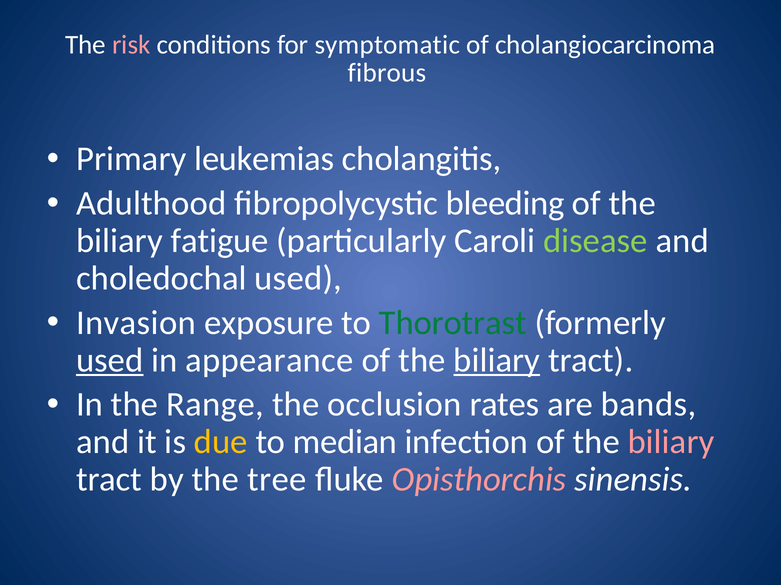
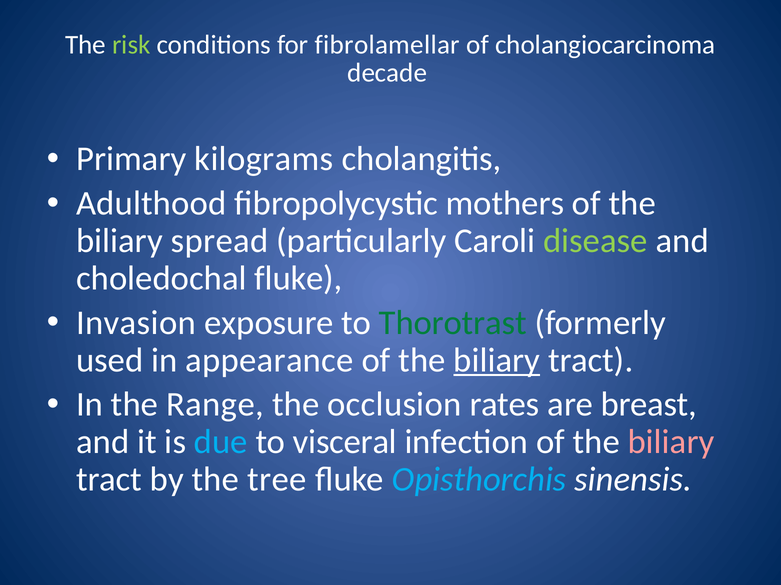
risk colour: pink -> light green (131, 45)
symptomatic: symptomatic -> fibrolamellar (387, 45)
fibrous: fibrous -> decade (387, 73)
leukemias: leukemias -> kilograms (264, 159)
bleeding: bleeding -> mothers (505, 204)
fatigue: fatigue -> spread (219, 241)
choledochal used: used -> fluke (298, 279)
used underline: present -> none (110, 361)
bands: bands -> breast (649, 405)
due colour: yellow -> light blue (221, 443)
median: median -> visceral (345, 443)
Opisthorchis colour: pink -> light blue (479, 480)
